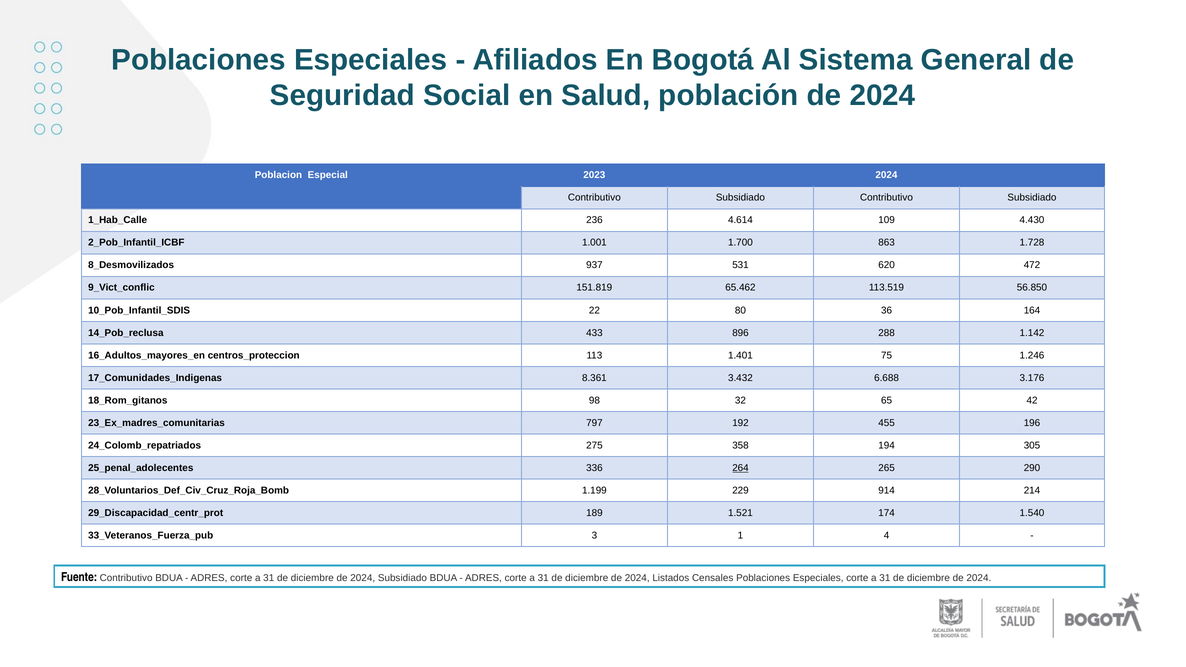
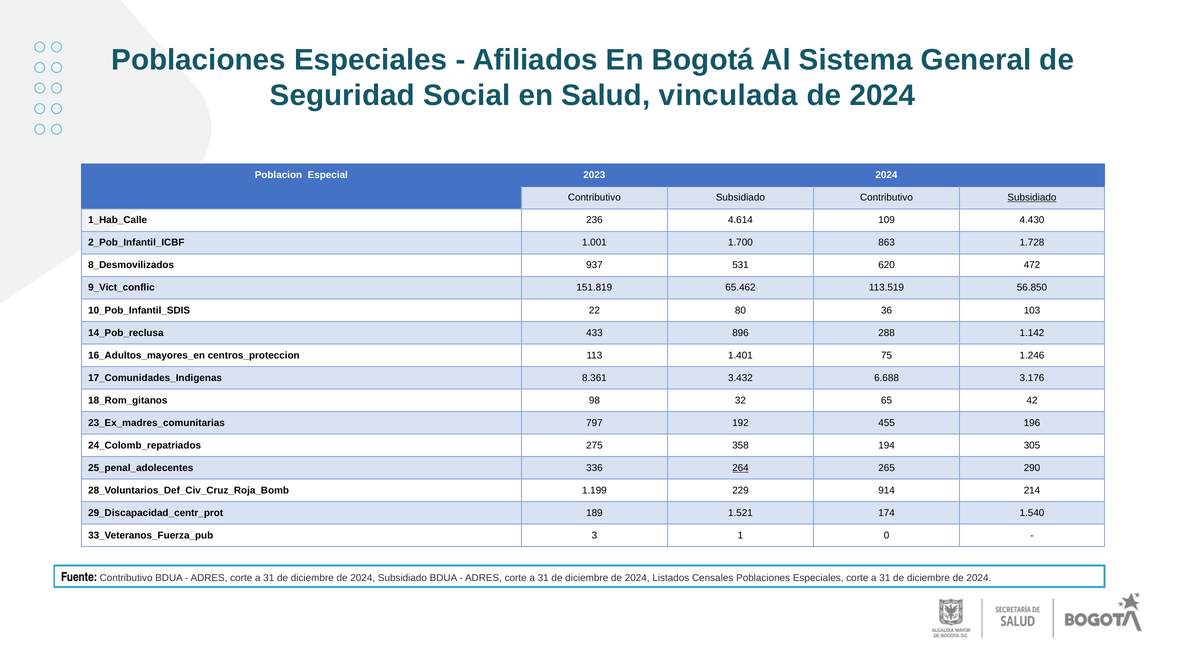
población: población -> vinculada (728, 96)
Subsidiado underline: none -> present (1032, 198)
164: 164 -> 103 (1032, 310)
4: 4 -> 0 (887, 535)
